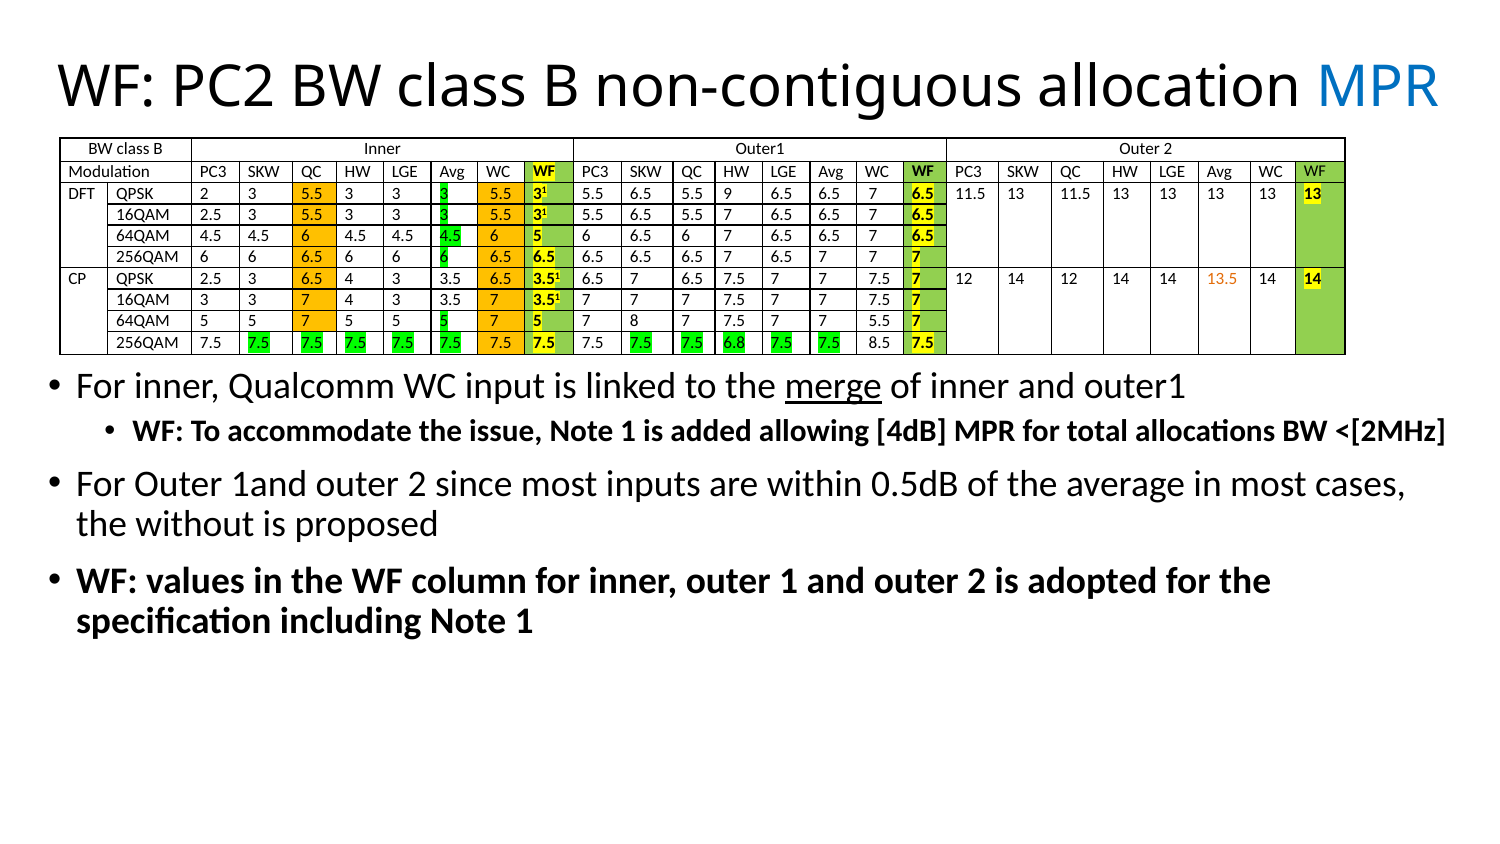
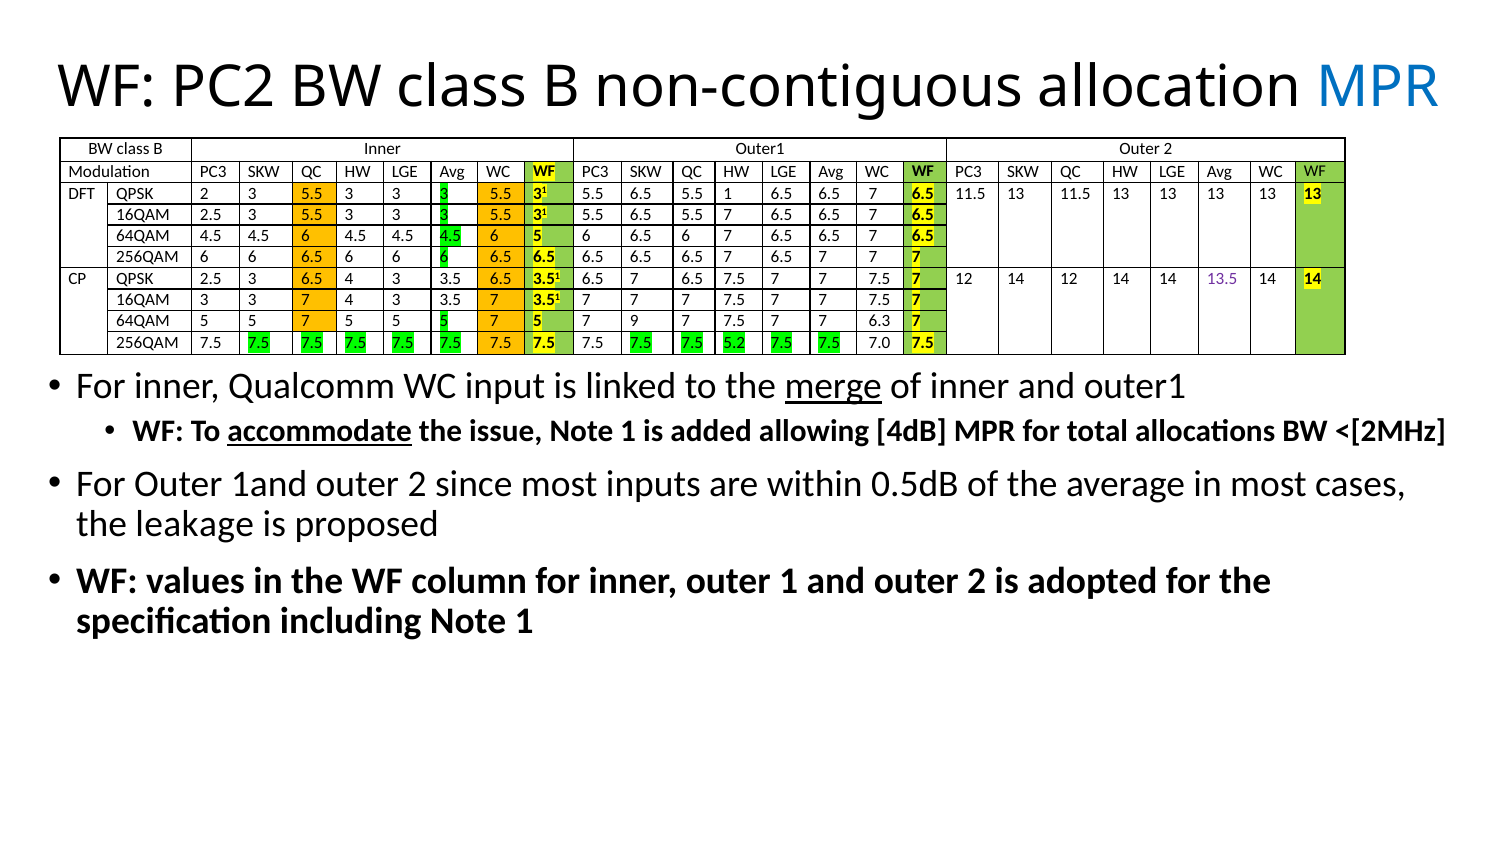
5.5 9: 9 -> 1 (728, 193)
13.5 colour: orange -> purple (1222, 278)
8: 8 -> 9 (634, 321)
7 5.5: 5.5 -> 6.3 (879, 321)
6.8: 6.8 -> 5.2 (734, 342)
8.5: 8.5 -> 7.0 (879, 342)
accommodate underline: none -> present (320, 431)
without: without -> leakage (195, 524)
